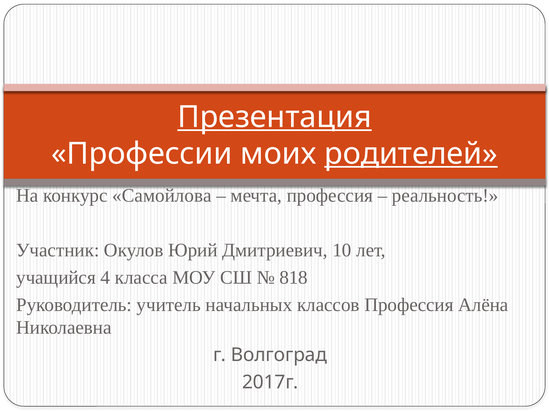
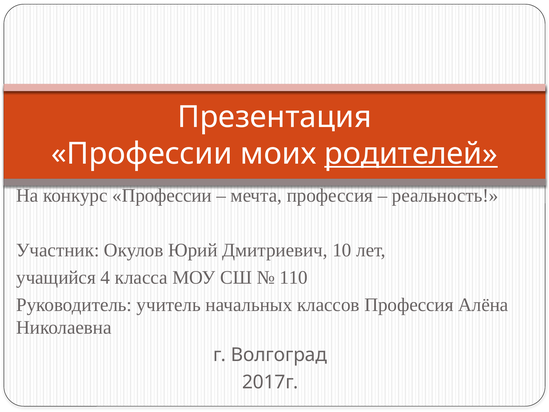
Презентация underline: present -> none (274, 117)
конкурс Самойлова: Самойлова -> Профессии (162, 195)
818: 818 -> 110 (294, 277)
